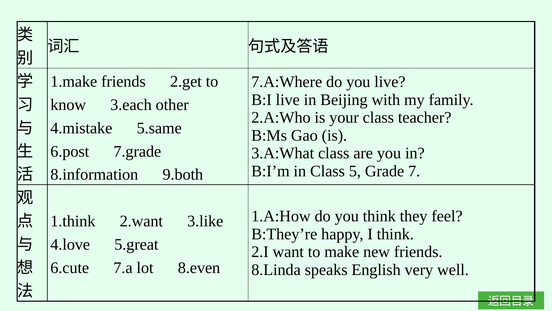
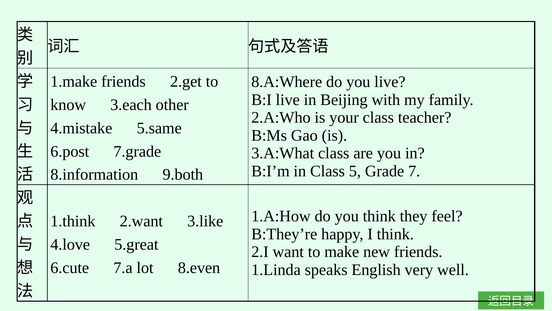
7.A:Where: 7.A:Where -> 8.A:Where (287, 82)
8.Linda: 8.Linda -> 1.Linda (276, 269)
